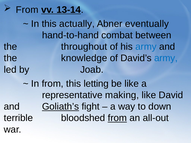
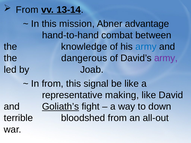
actually: actually -> mission (77, 24)
eventually: eventually -> advantage (147, 24)
throughout: throughout -> knowledge (84, 47)
knowledge: knowledge -> dangerous (84, 58)
army colour: blue -> purple (166, 58)
letting: letting -> signal (96, 84)
from underline: present -> none (117, 118)
